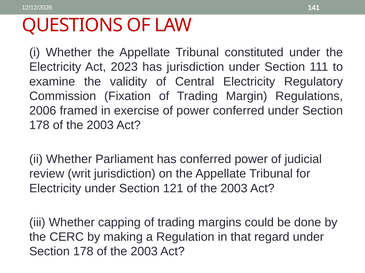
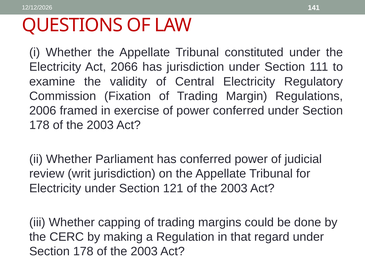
2023: 2023 -> 2066 (124, 67)
